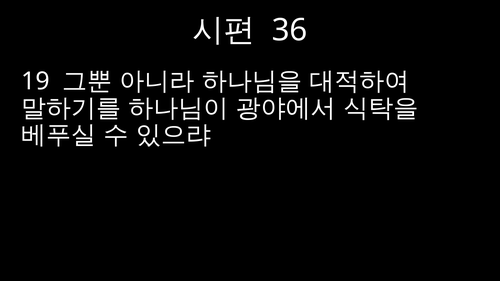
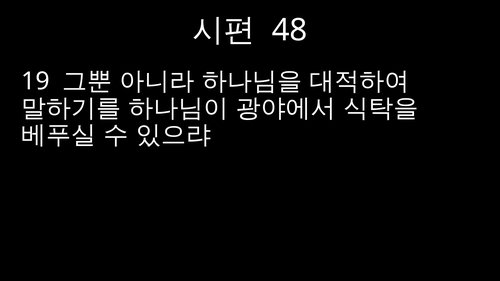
36: 36 -> 48 (290, 30)
